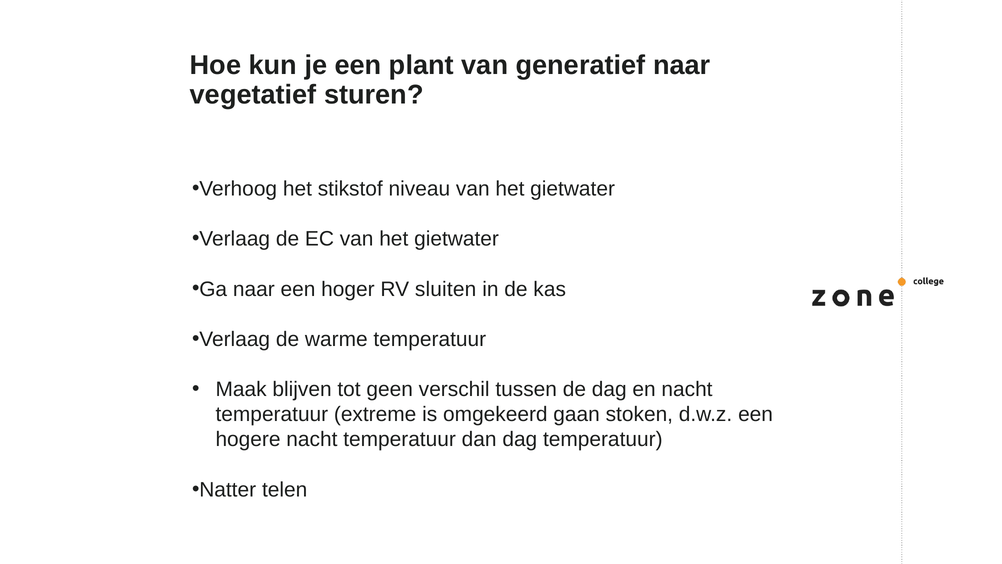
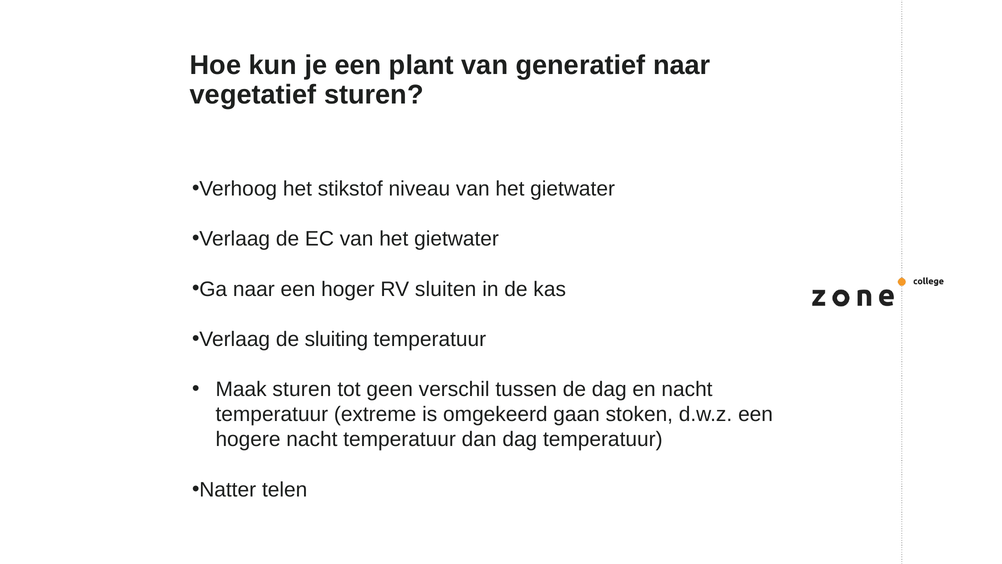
warme: warme -> sluiting (336, 339)
Maak blijven: blijven -> sturen (302, 389)
